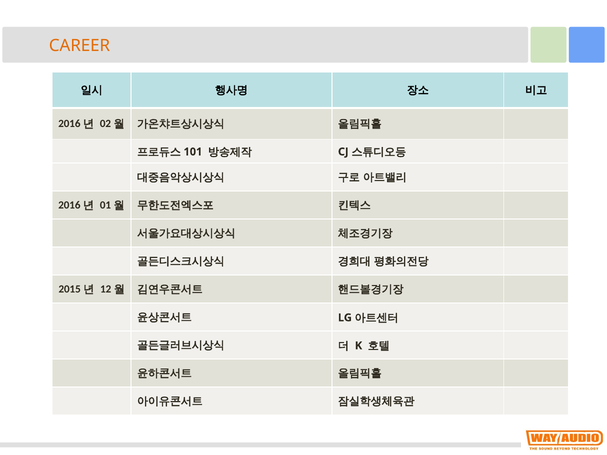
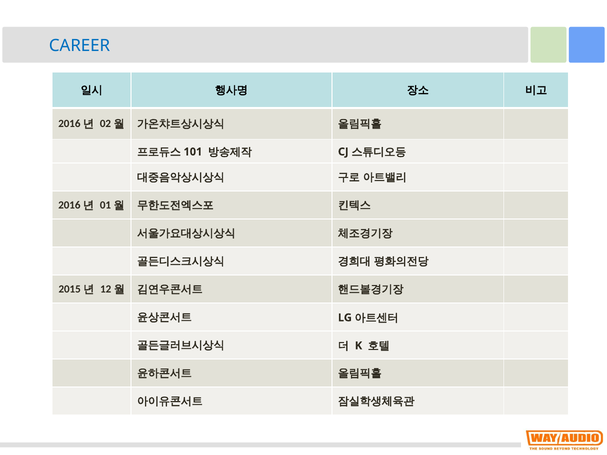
CAREER colour: orange -> blue (80, 46)
